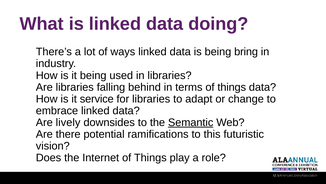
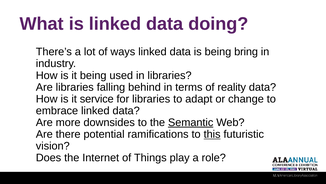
terms of things: things -> reality (232, 87)
lively: lively -> more (68, 122)
this underline: none -> present (212, 134)
